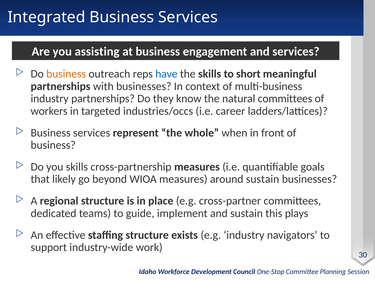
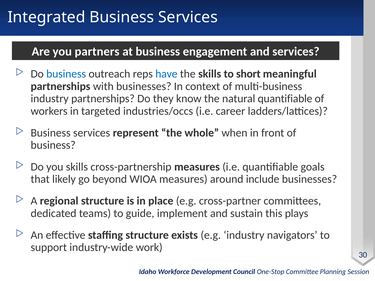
assisting: assisting -> partners (97, 52)
business colour: orange -> blue (66, 74)
natural committees: committees -> quantifiable (285, 99)
around sustain: sustain -> include (263, 179)
